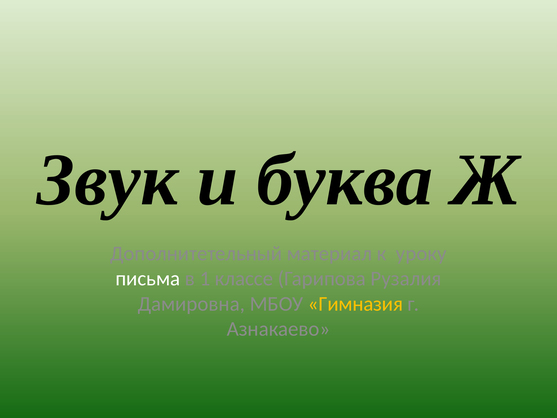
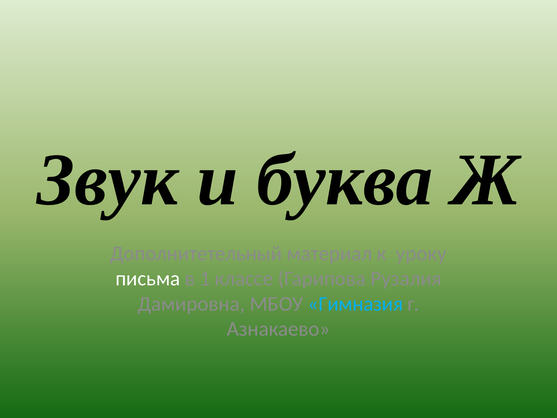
Гимназия colour: yellow -> light blue (355, 304)
